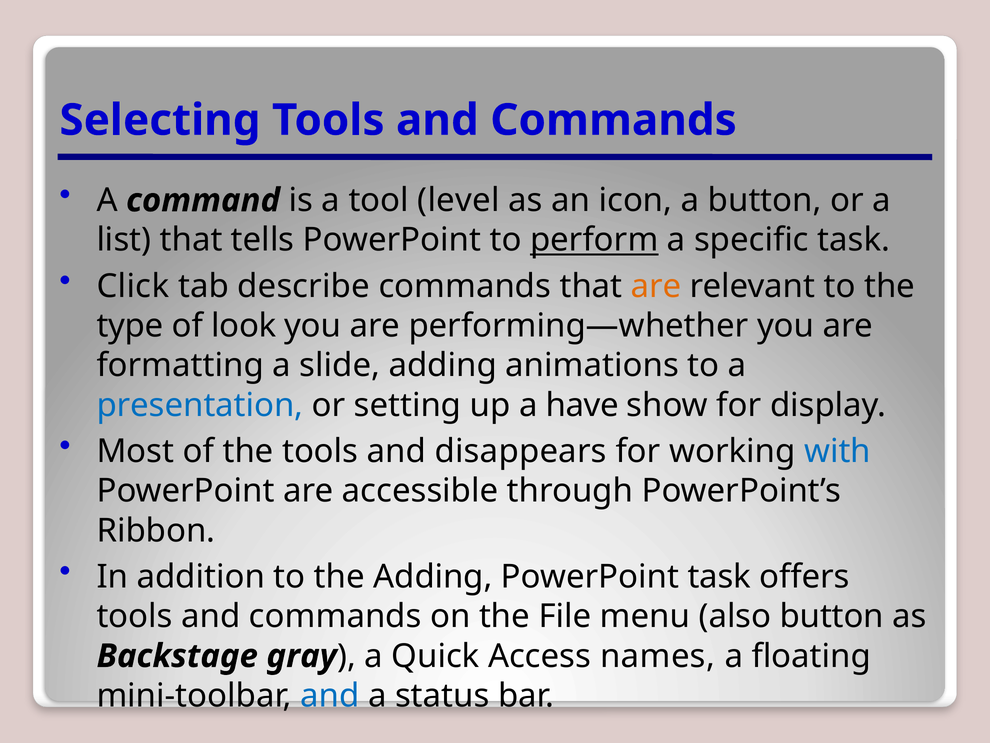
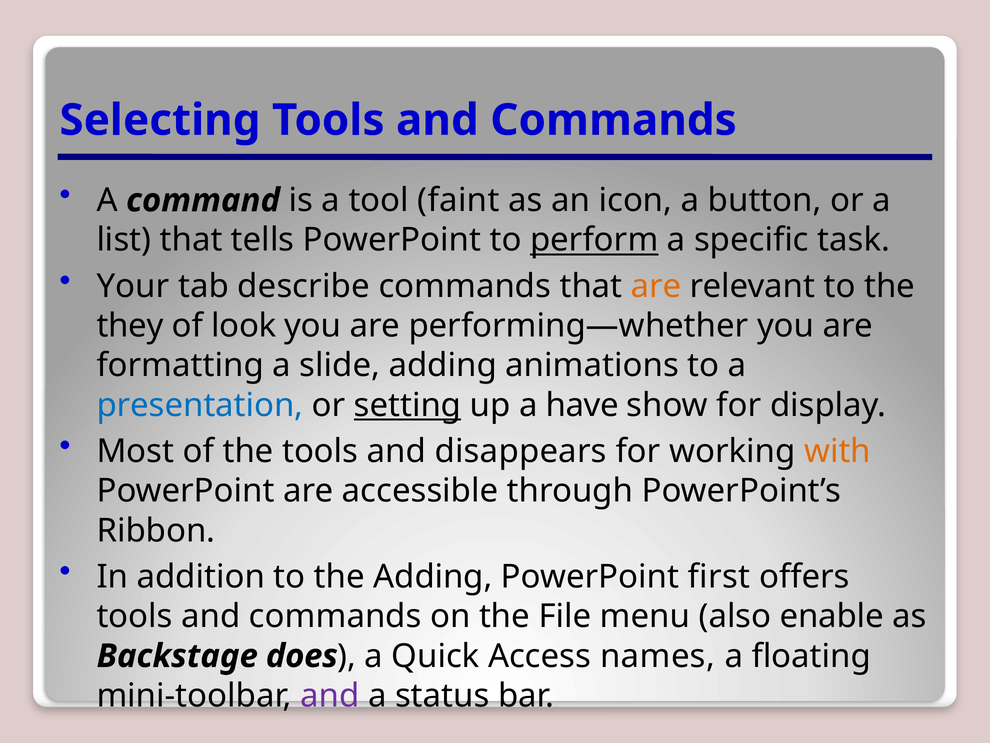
level: level -> faint (458, 200)
Click: Click -> Your (133, 286)
type: type -> they (130, 326)
setting underline: none -> present (408, 405)
with colour: blue -> orange (837, 451)
PowerPoint task: task -> first (719, 576)
also button: button -> enable (832, 616)
gray: gray -> does (302, 656)
and colour: blue -> purple (330, 695)
